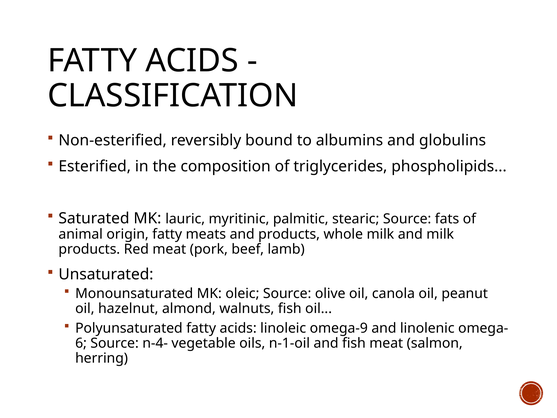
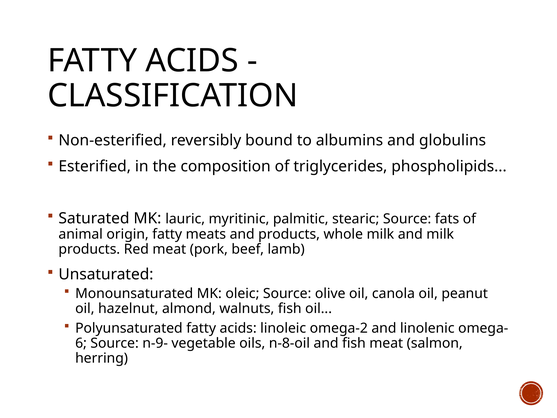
omega-9: omega-9 -> omega-2 (339, 328)
n-4-: n-4- -> n-9- (155, 343)
n-1-oil: n-1-oil -> n-8-oil (289, 343)
